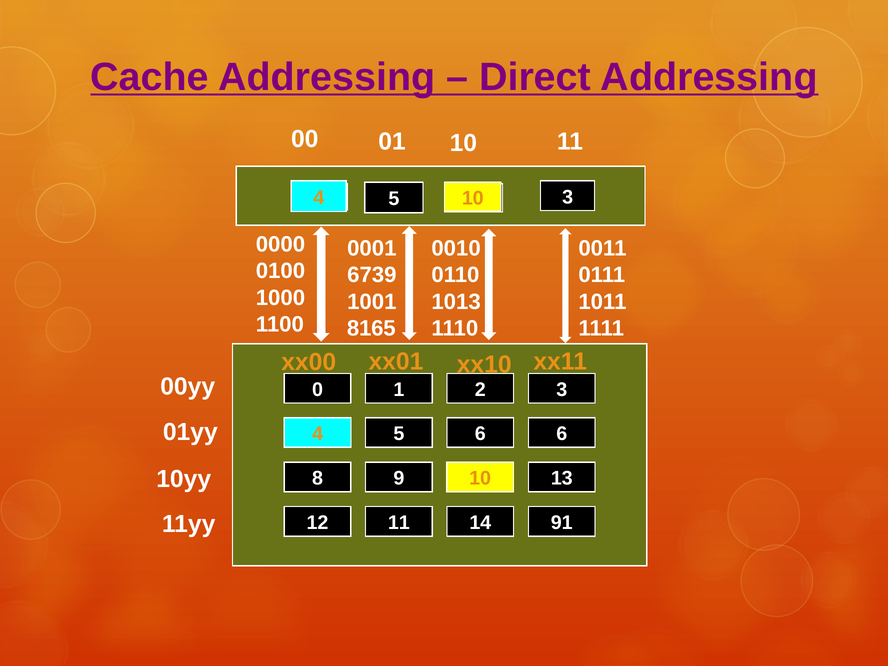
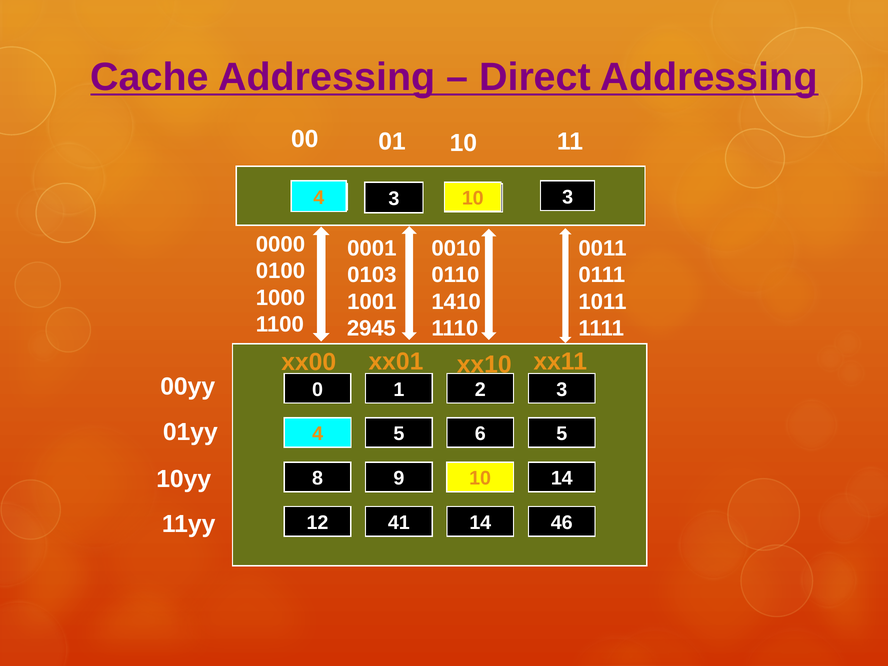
5: 5 -> 3 (394, 199)
6739: 6739 -> 0103 (372, 275)
1013: 1013 -> 1410 (456, 302)
8165: 8165 -> 2945 (371, 328)
6 6: 6 -> 5 (562, 434)
13: 13 -> 14 (562, 478)
12 11: 11 -> 41 (399, 523)
91: 91 -> 46 (562, 523)
